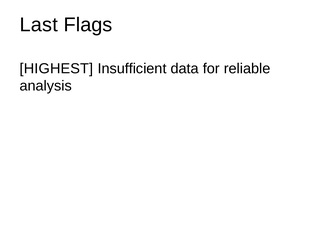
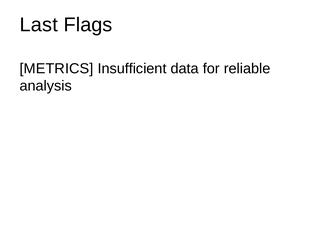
HIGHEST: HIGHEST -> METRICS (56, 68)
